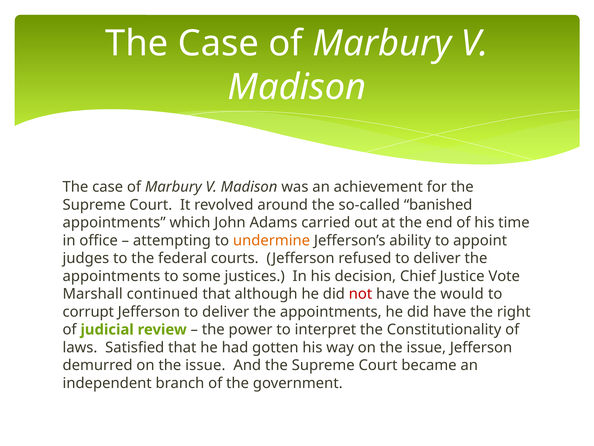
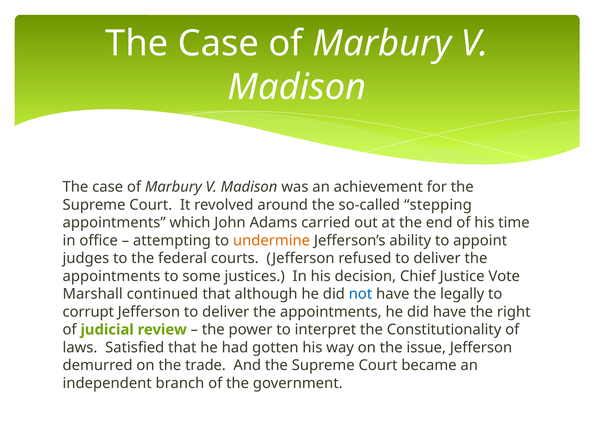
banished: banished -> stepping (438, 205)
not colour: red -> blue (360, 294)
would: would -> legally (462, 294)
demurred on the issue: issue -> trade (205, 365)
